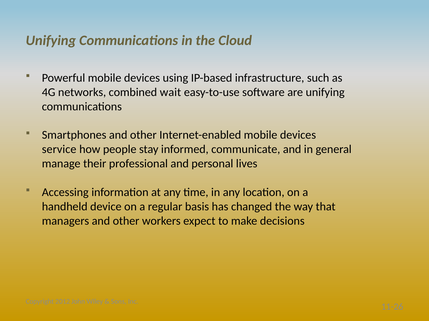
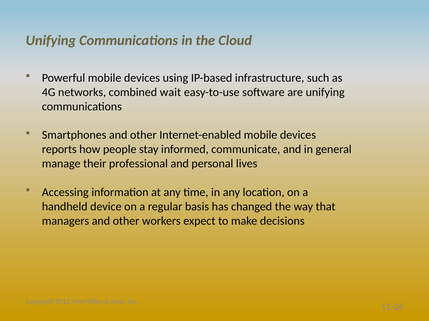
service: service -> reports (59, 150)
